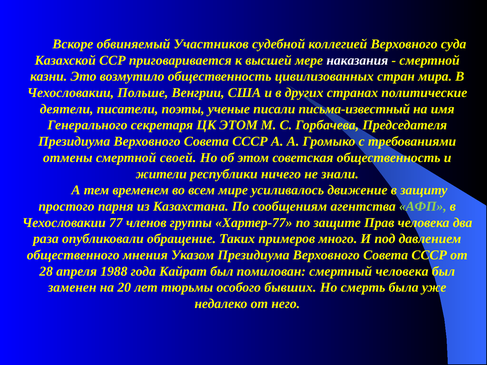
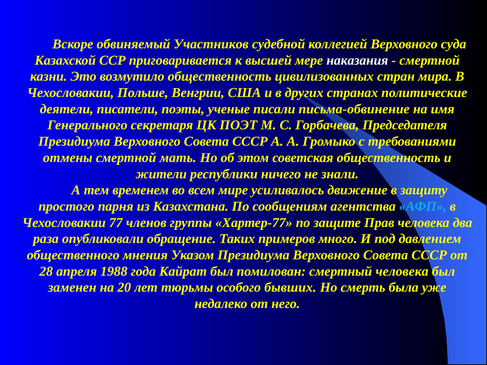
письма-известный: письма-известный -> письма-обвинение (354, 109)
ЦК ЭТОМ: ЭТОМ -> ПОЭТ (238, 125)
своей: своей -> мать (178, 158)
АФП colour: light green -> light blue (423, 206)
